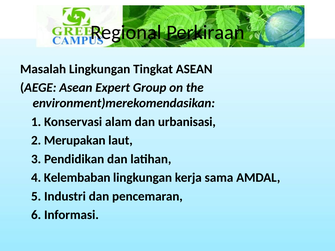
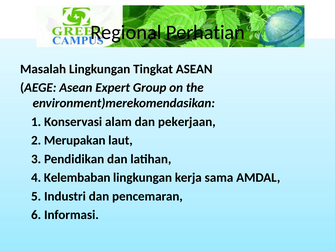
Perkiraan: Perkiraan -> Perhatian (205, 32)
urbanisasi: urbanisasi -> pekerjaan (187, 122)
